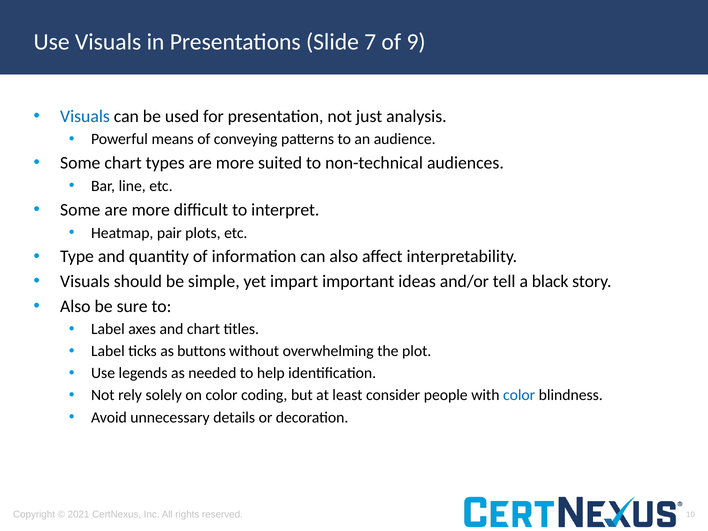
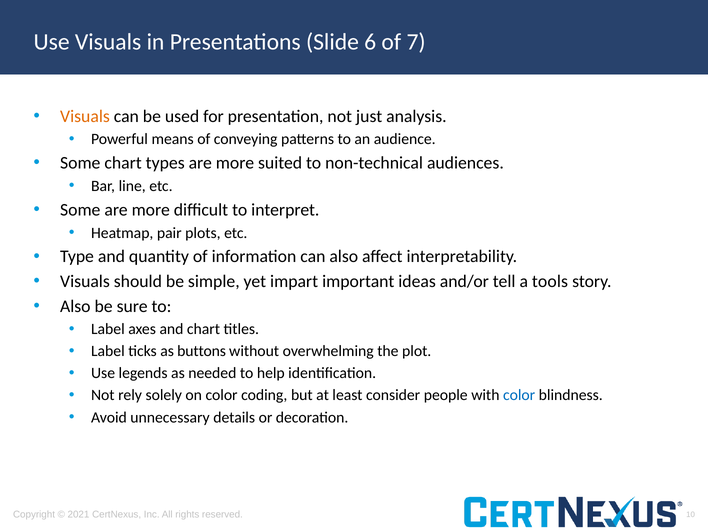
7: 7 -> 6 (370, 42)
9: 9 -> 7 (416, 42)
Visuals colour: blue -> orange (85, 116)
black: black -> tools (550, 281)
